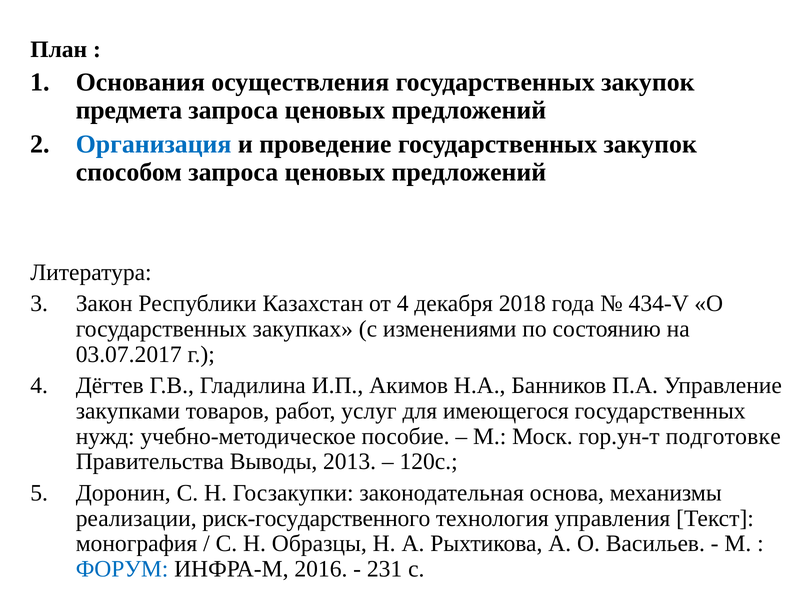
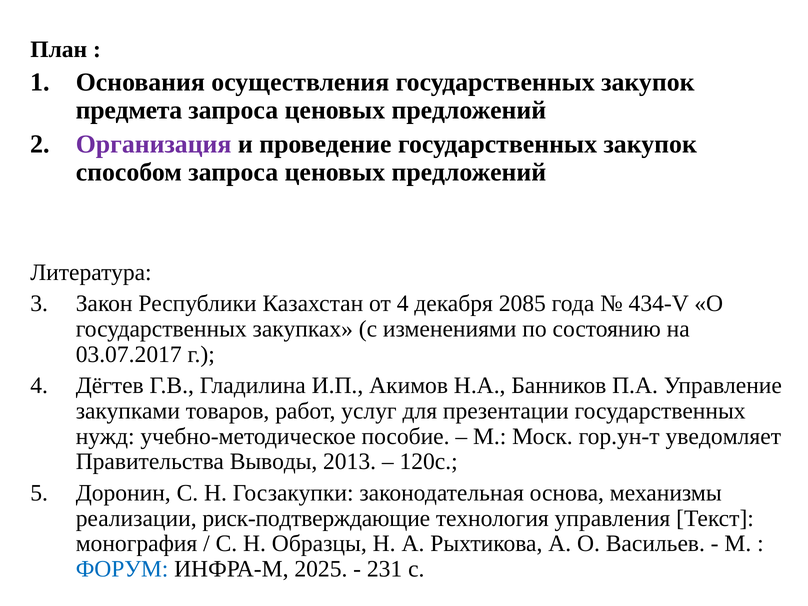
Организация colour: blue -> purple (154, 144)
2018: 2018 -> 2085 (522, 303)
имеющегося: имеющегося -> презентации (506, 411)
подготовке: подготовке -> уведомляет (723, 436)
риск-государственного: риск-государственного -> риск-подтверждающие (316, 518)
2016: 2016 -> 2025 (321, 569)
